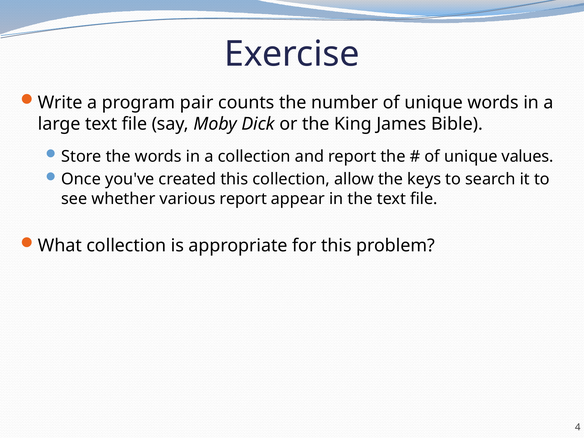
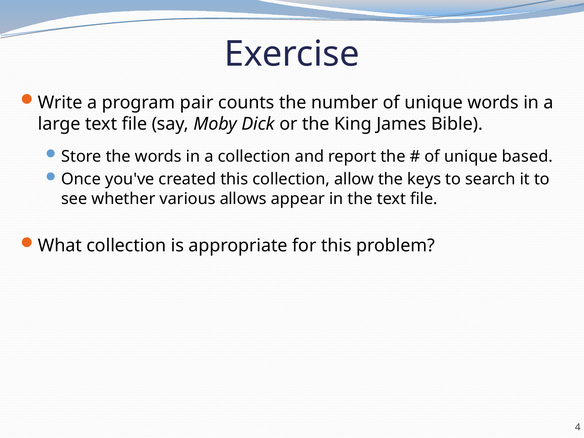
values: values -> based (527, 157)
various report: report -> allows (243, 199)
